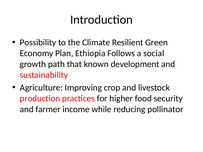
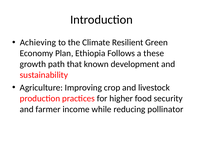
Possibility: Possibility -> Achieving (38, 43)
social: social -> these (154, 53)
